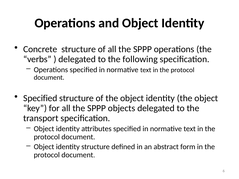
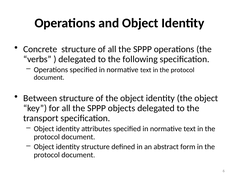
Specified: Specified -> Between (40, 98)
